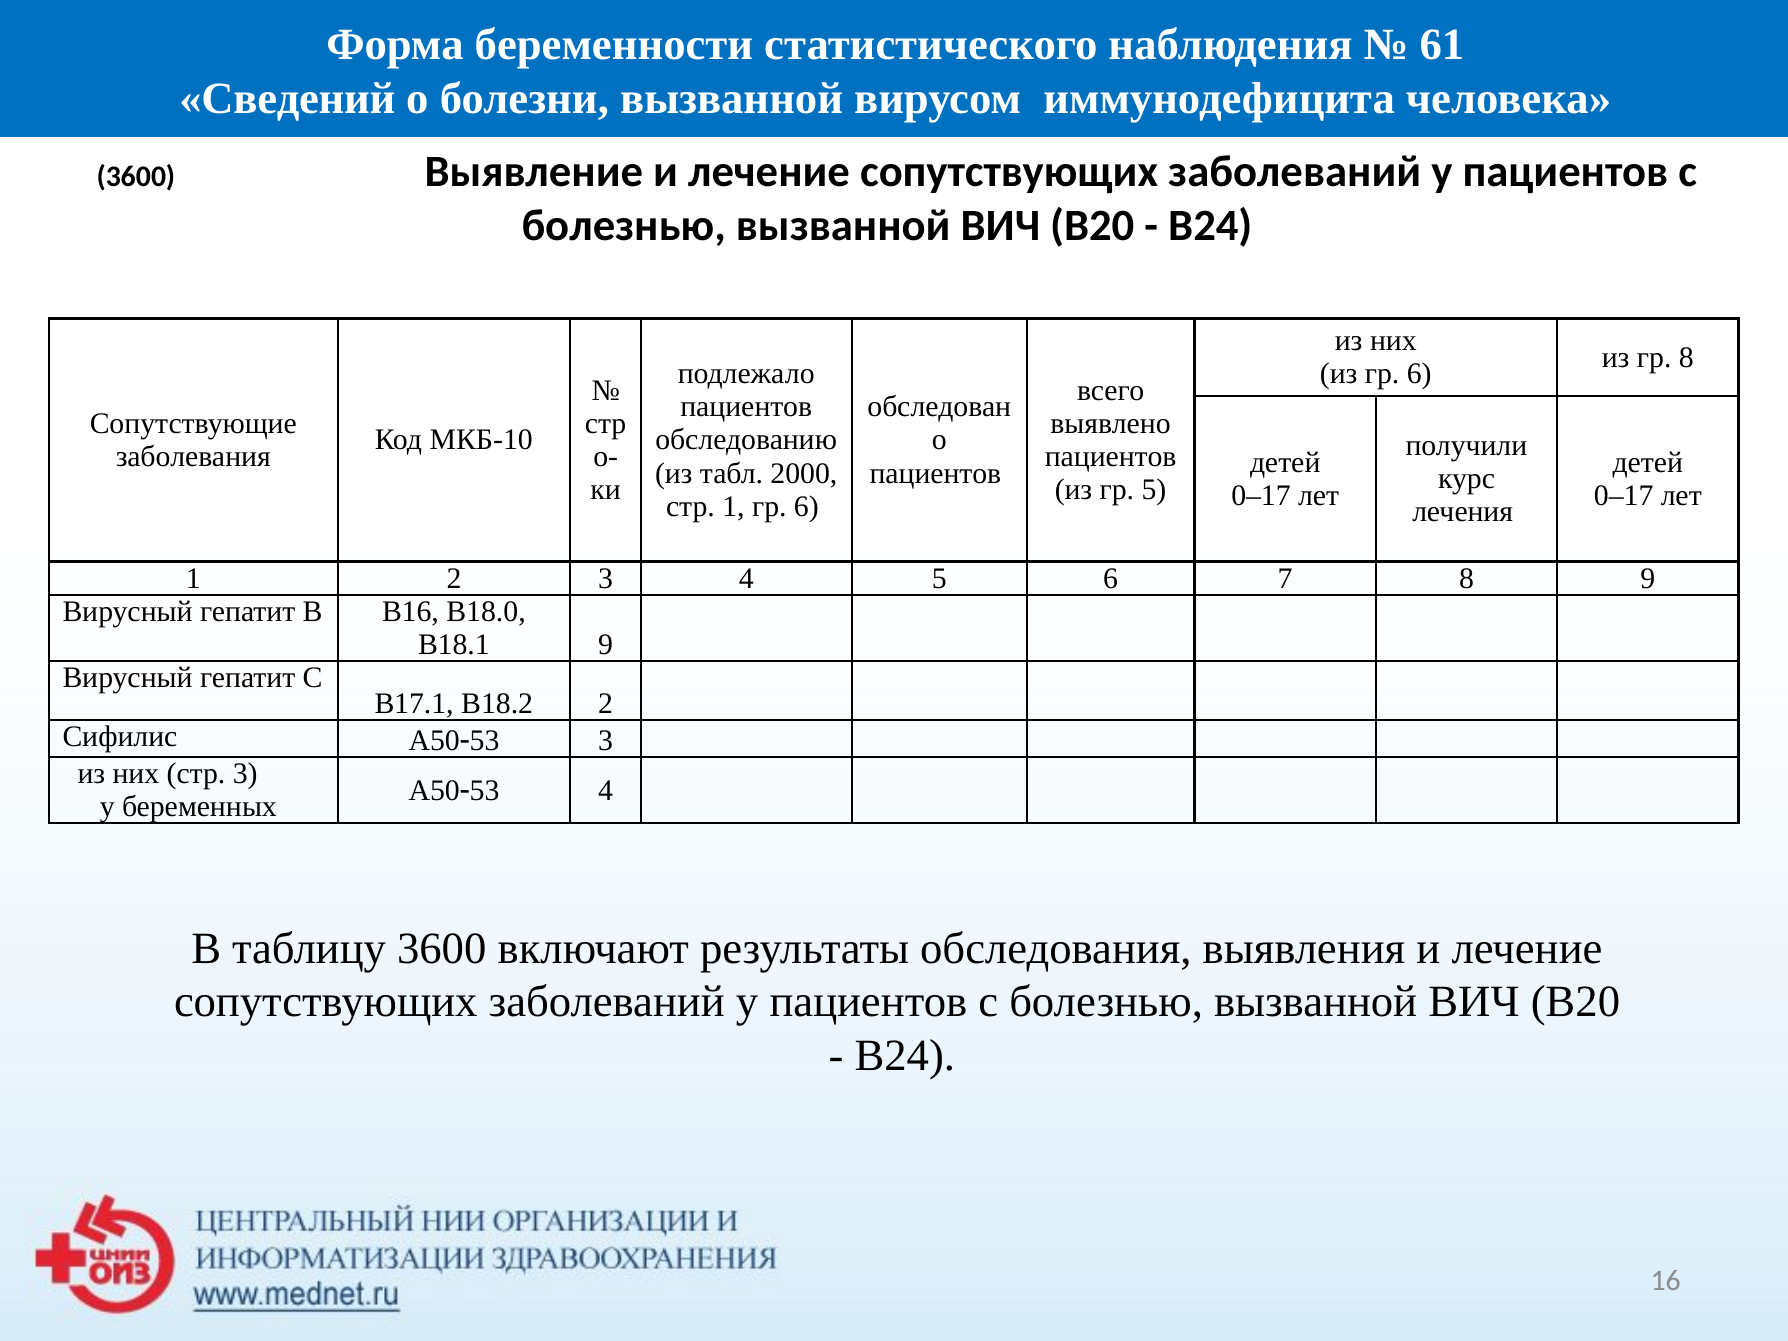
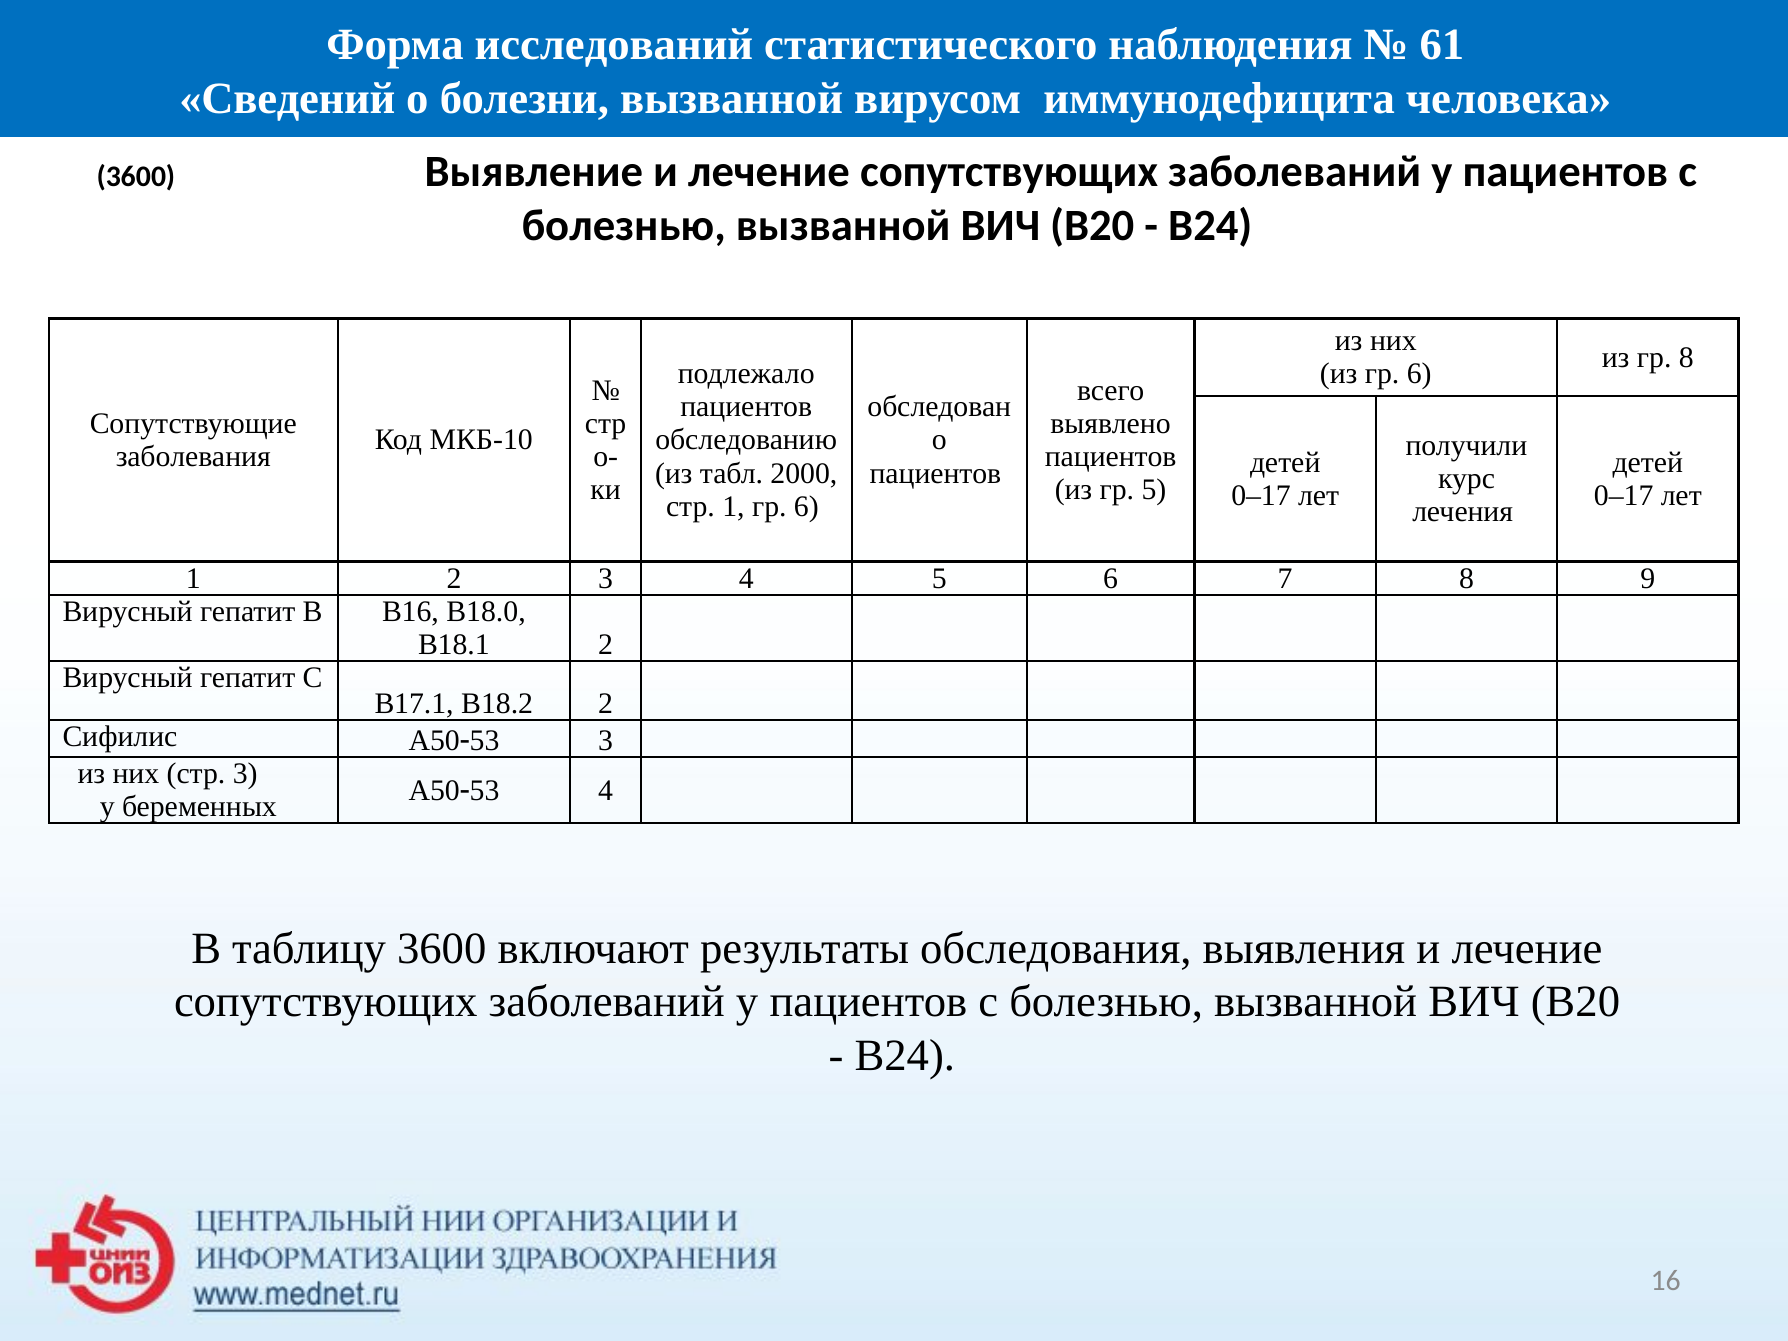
беременности: беременности -> исследований (614, 45)
В18.1 9: 9 -> 2 (606, 645)
